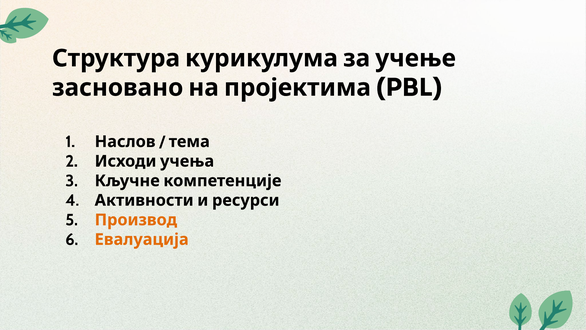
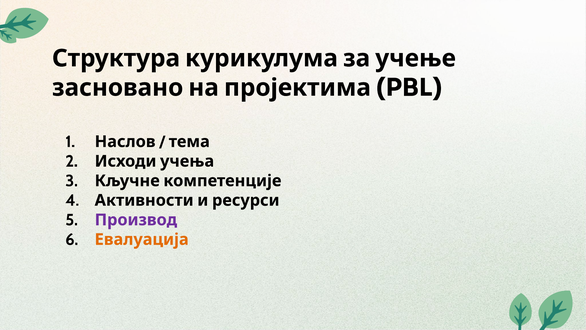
Производ colour: orange -> purple (136, 220)
